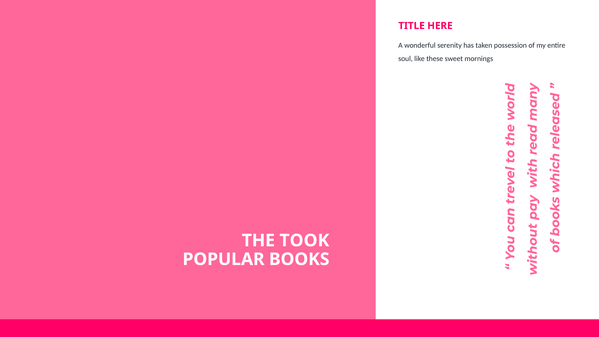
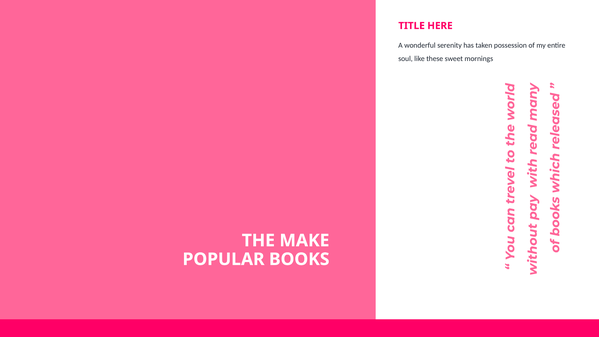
TOOK: TOOK -> MAKE (304, 240)
